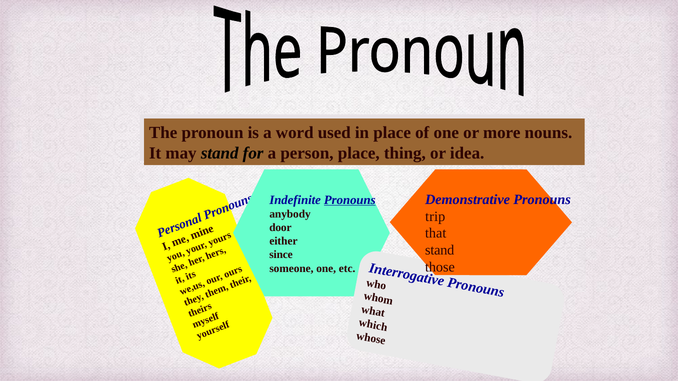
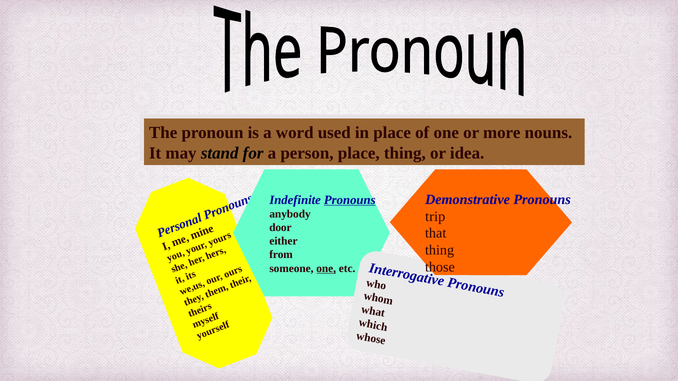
stand: stand -> thing (440, 250)
since: since -> from (281, 255)
one underline: none -> present (326, 269)
